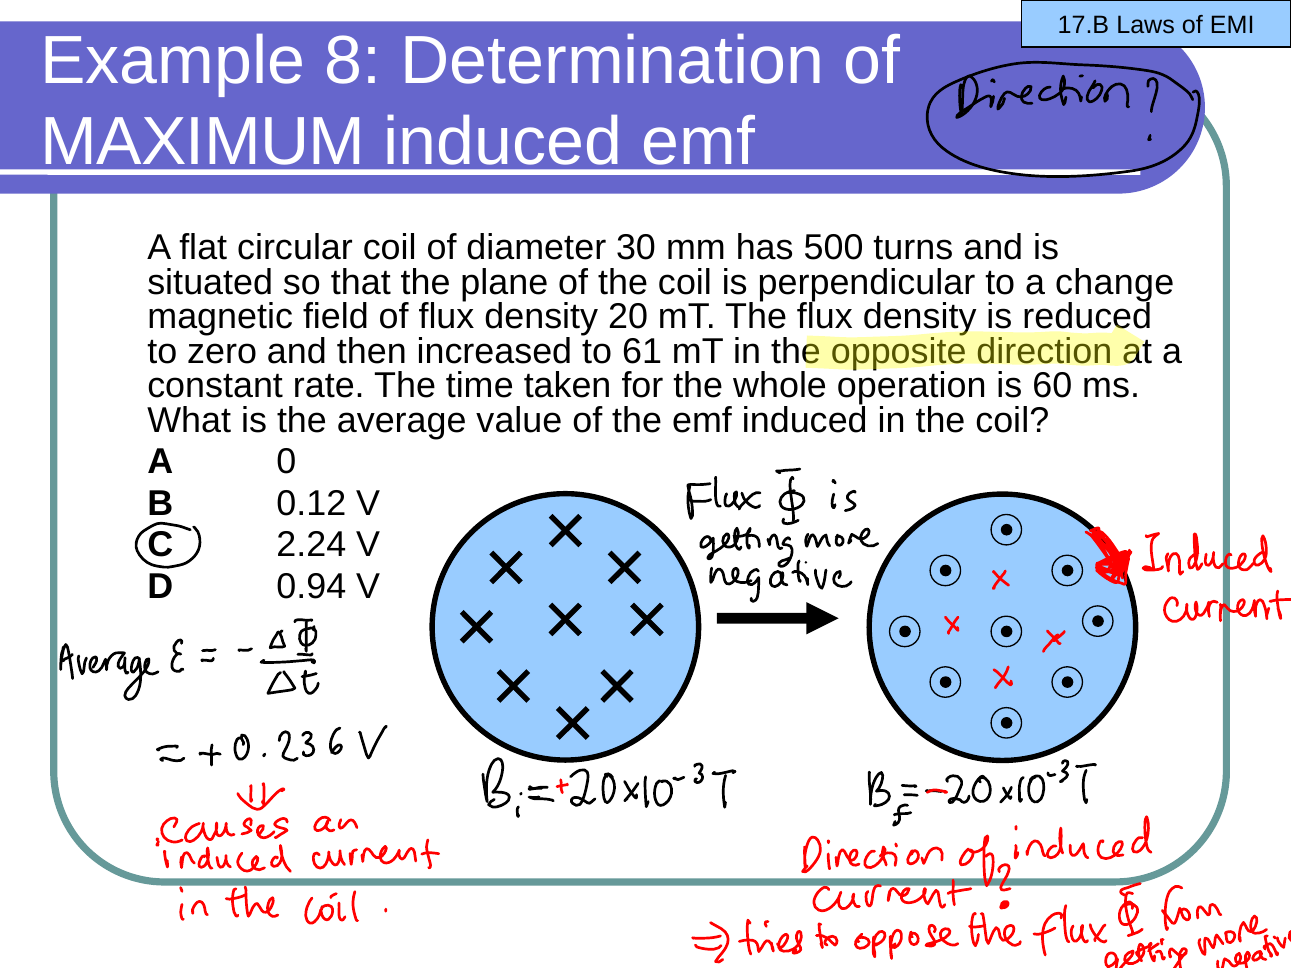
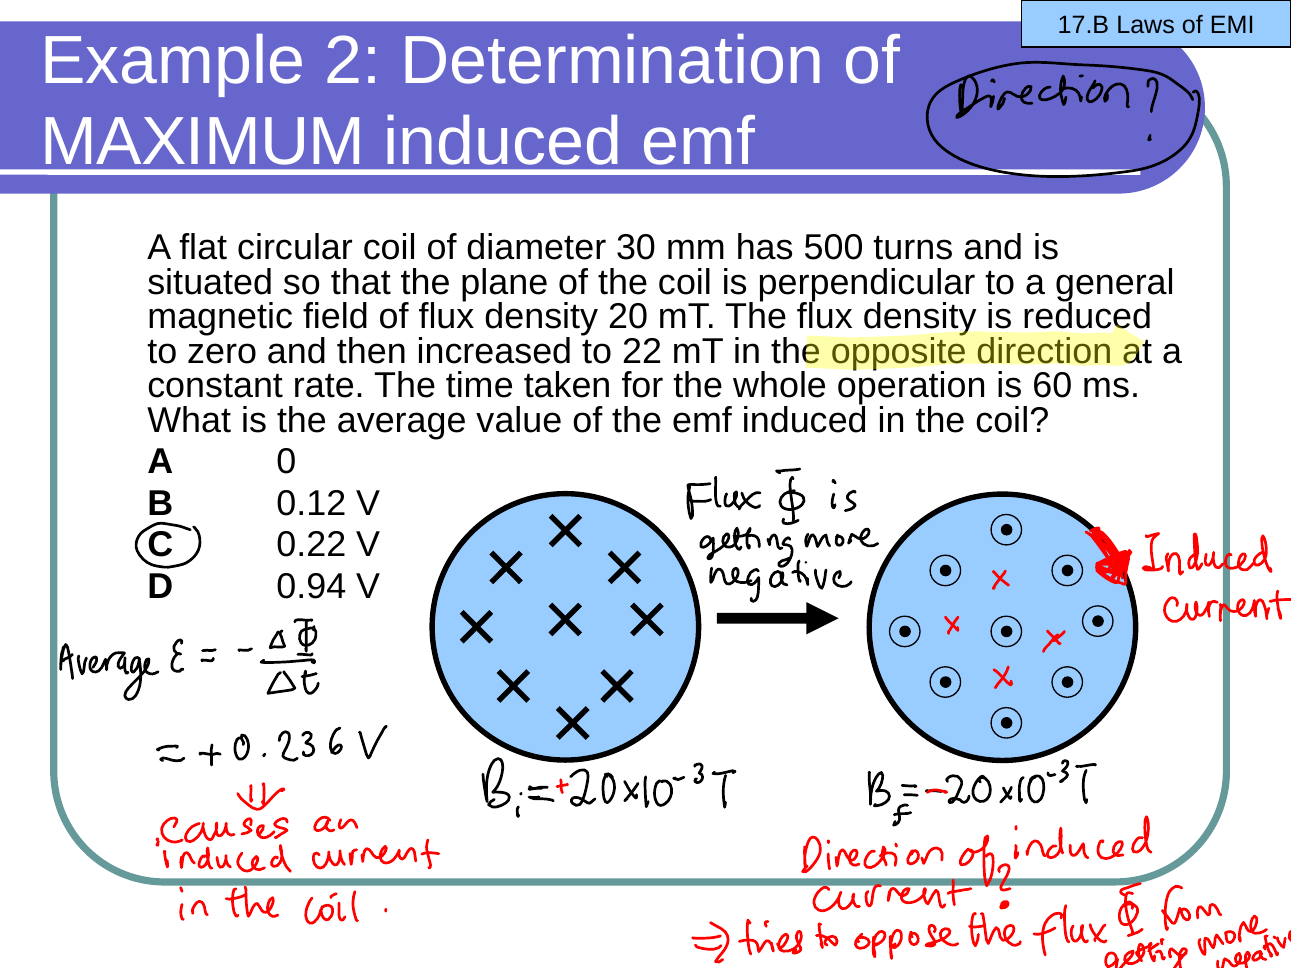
8: 8 -> 2 (353, 61)
change: change -> general (1115, 283)
61: 61 -> 22 (642, 351)
2.24: 2.24 -> 0.22 (311, 545)
